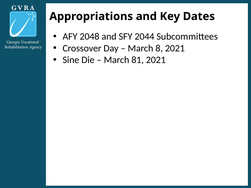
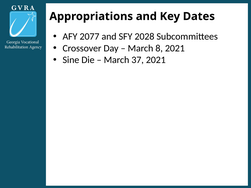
2048: 2048 -> 2077 (89, 37)
2044: 2044 -> 2028 (144, 37)
81: 81 -> 37 (138, 60)
